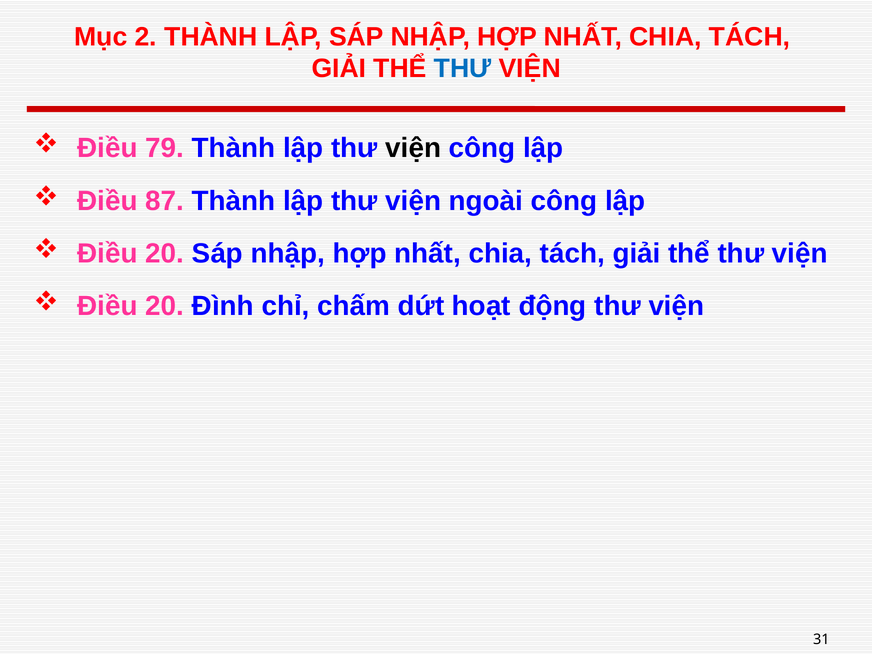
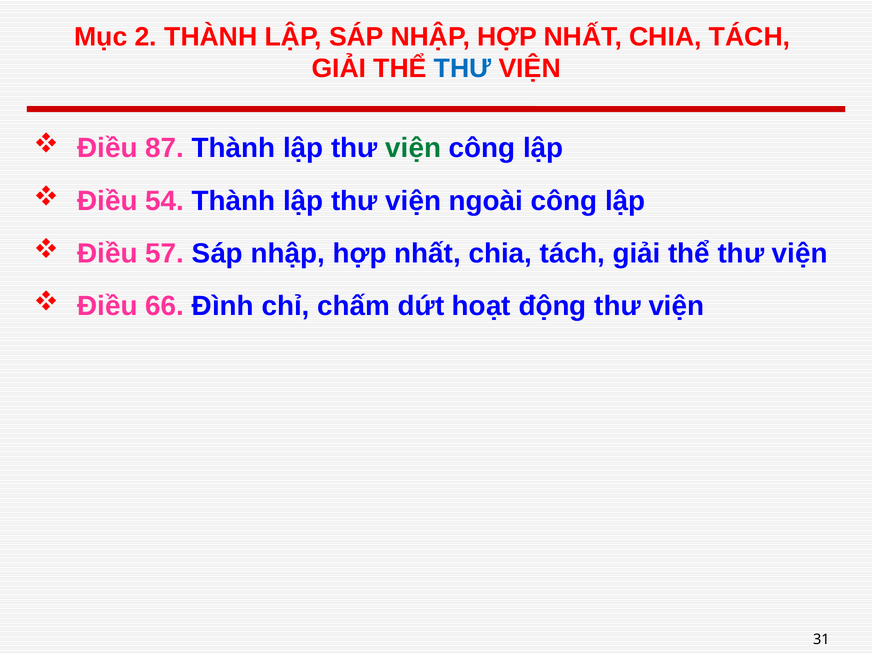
79: 79 -> 87 (165, 148)
viện colour: black -> green (413, 148)
87: 87 -> 54 (165, 201)
20: 20 -> 57 (165, 253)
20: 20 -> 66 (165, 306)
